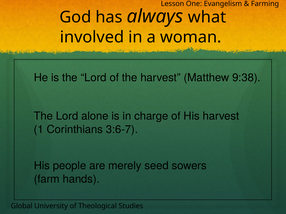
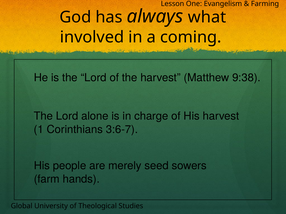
woman: woman -> coming (191, 37)
